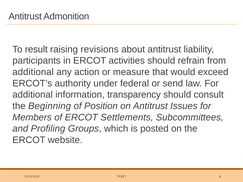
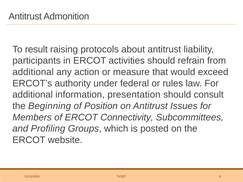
revisions: revisions -> protocols (100, 49)
send: send -> rules (173, 83)
transparency: transparency -> presentation (134, 95)
Settlements: Settlements -> Connectivity (127, 117)
